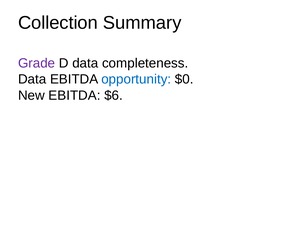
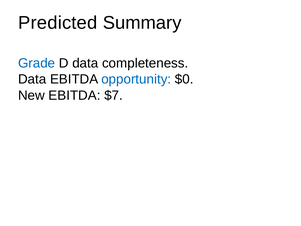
Collection: Collection -> Predicted (58, 23)
Grade colour: purple -> blue (37, 63)
$6: $6 -> $7 (114, 95)
